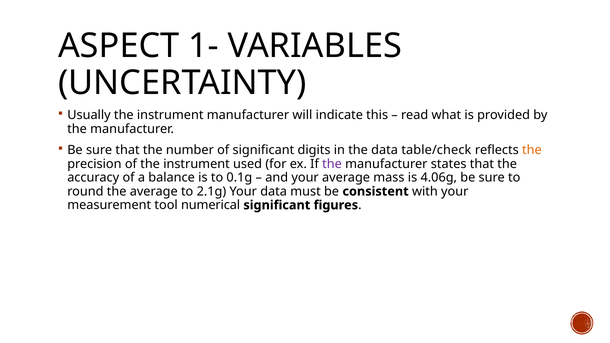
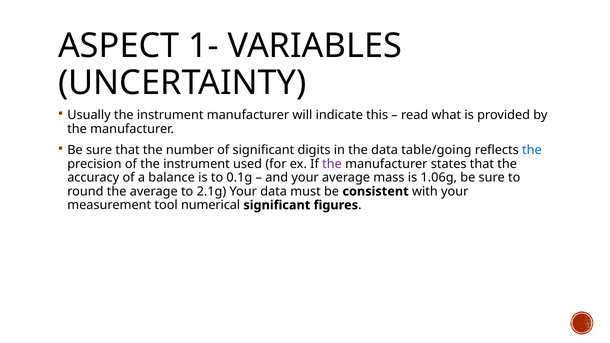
table/check: table/check -> table/going (436, 150)
the colour: orange -> blue (532, 150)
4.06g: 4.06g -> 1.06g (439, 178)
